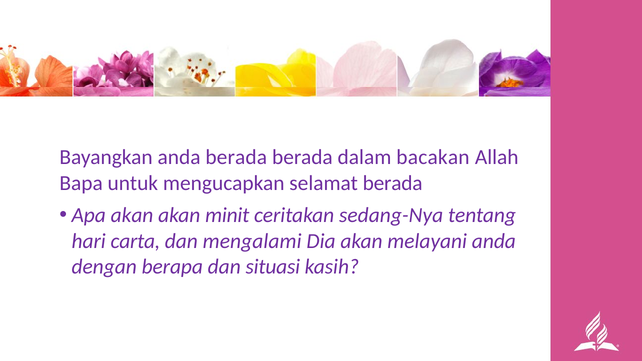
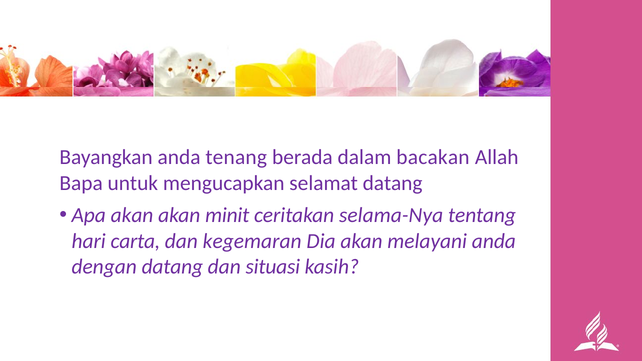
anda berada: berada -> tenang (236, 157)
selamat berada: berada -> datang (393, 183)
sedang-Nya: sedang-Nya -> selama-Nya (391, 215)
mengalami: mengalami -> kegemaran (252, 241)
dengan berapa: berapa -> datang (172, 267)
